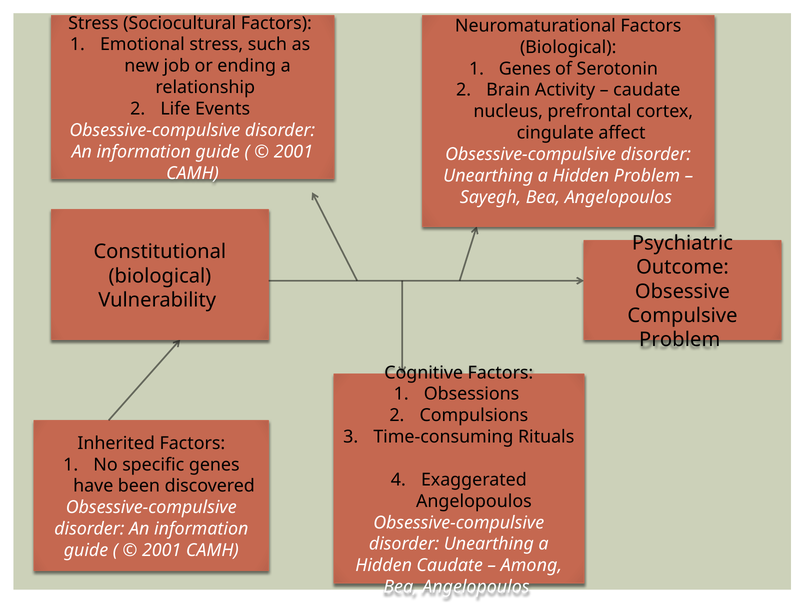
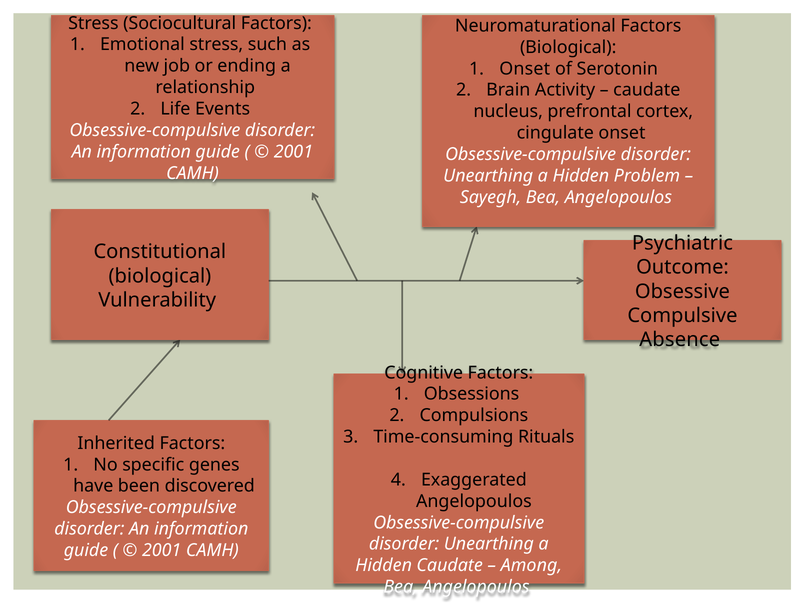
Genes: Genes -> Onset (525, 69)
cingulate affect: affect -> onset (622, 133)
Problem: Problem -> Absence (680, 340)
